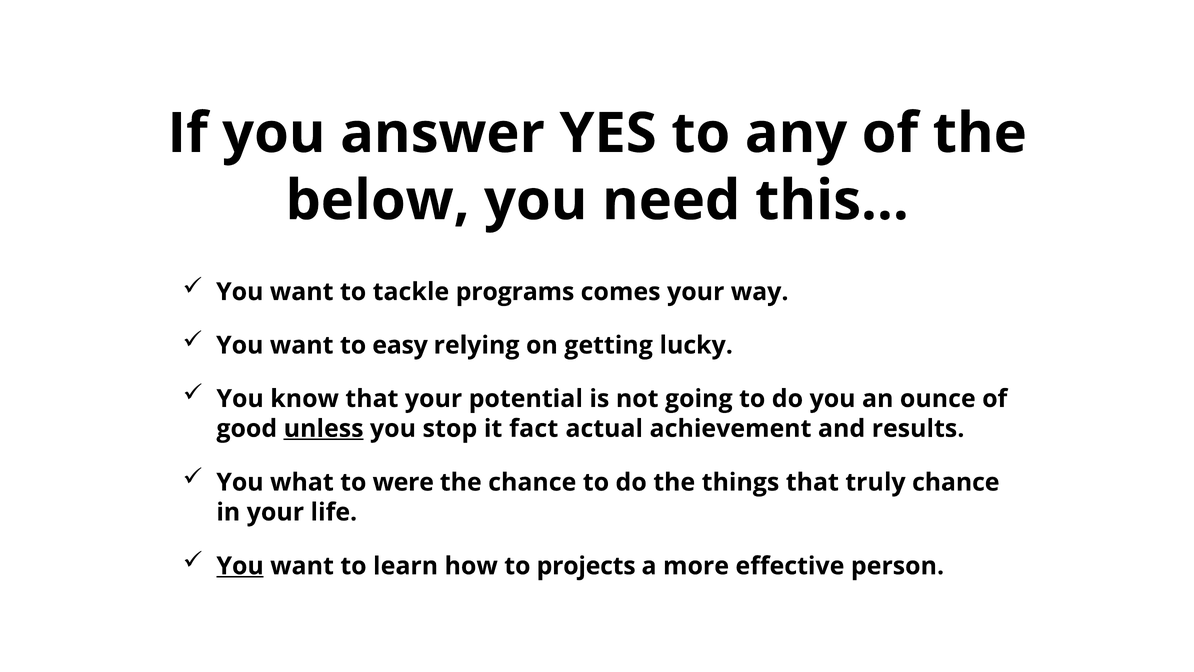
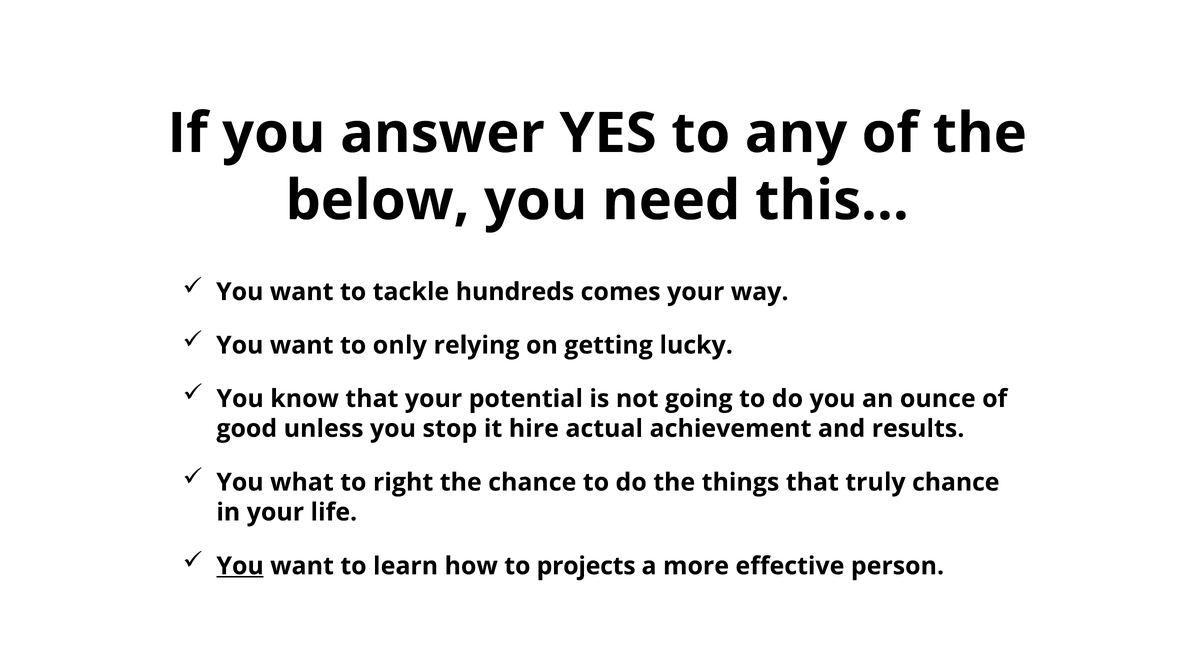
programs: programs -> hundreds (515, 292)
easy: easy -> only (400, 345)
unless underline: present -> none (324, 428)
fact: fact -> hire (534, 428)
were: were -> right (403, 482)
